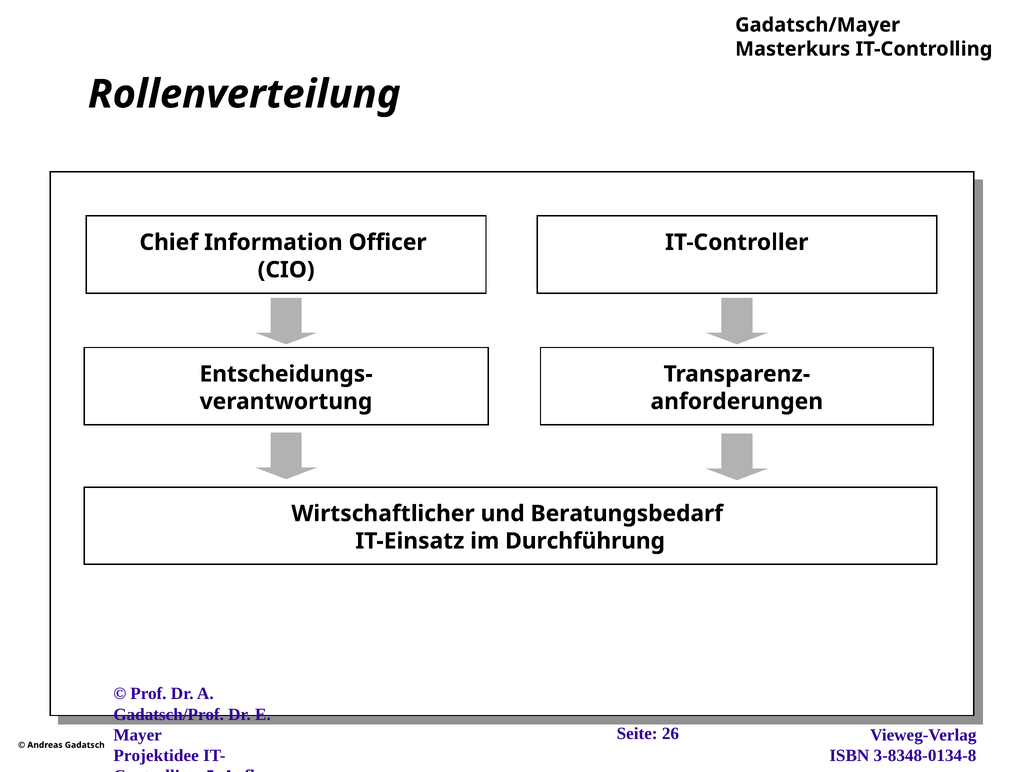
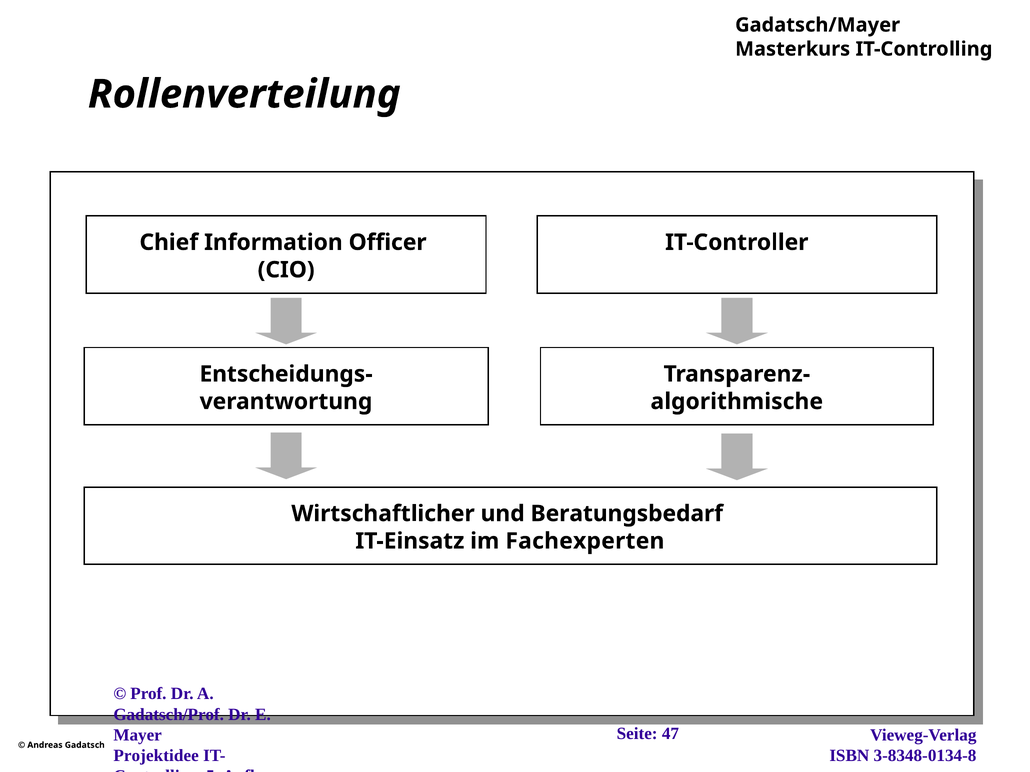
anforderungen: anforderungen -> algorithmische (737, 402)
Durchführung: Durchführung -> Fachexperten (585, 541)
26: 26 -> 47 (670, 734)
